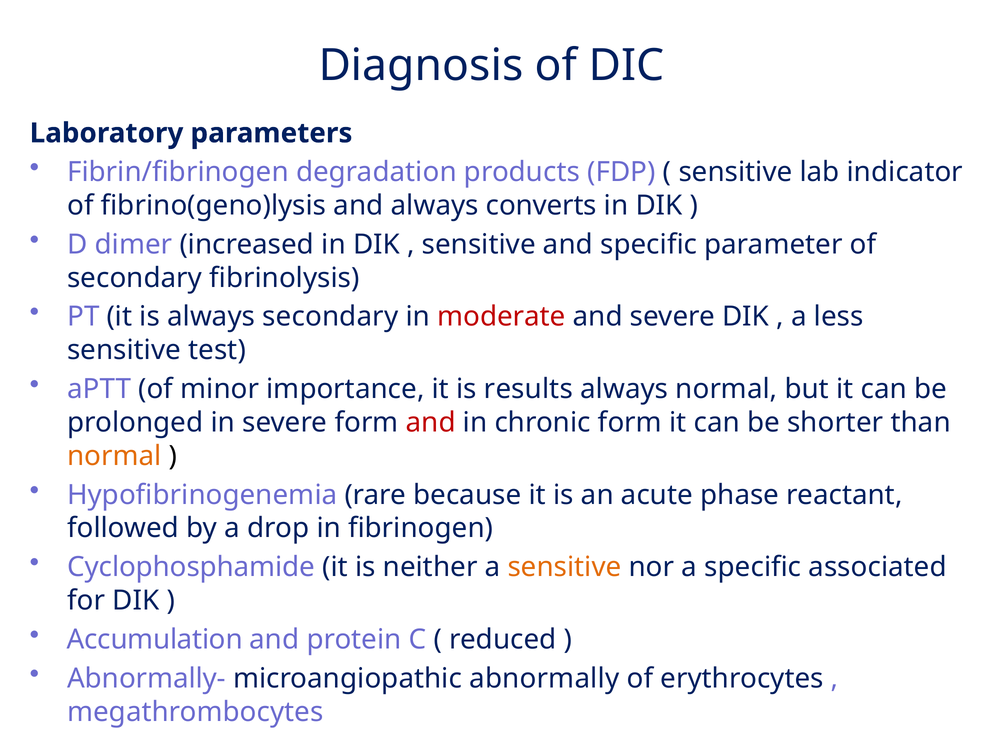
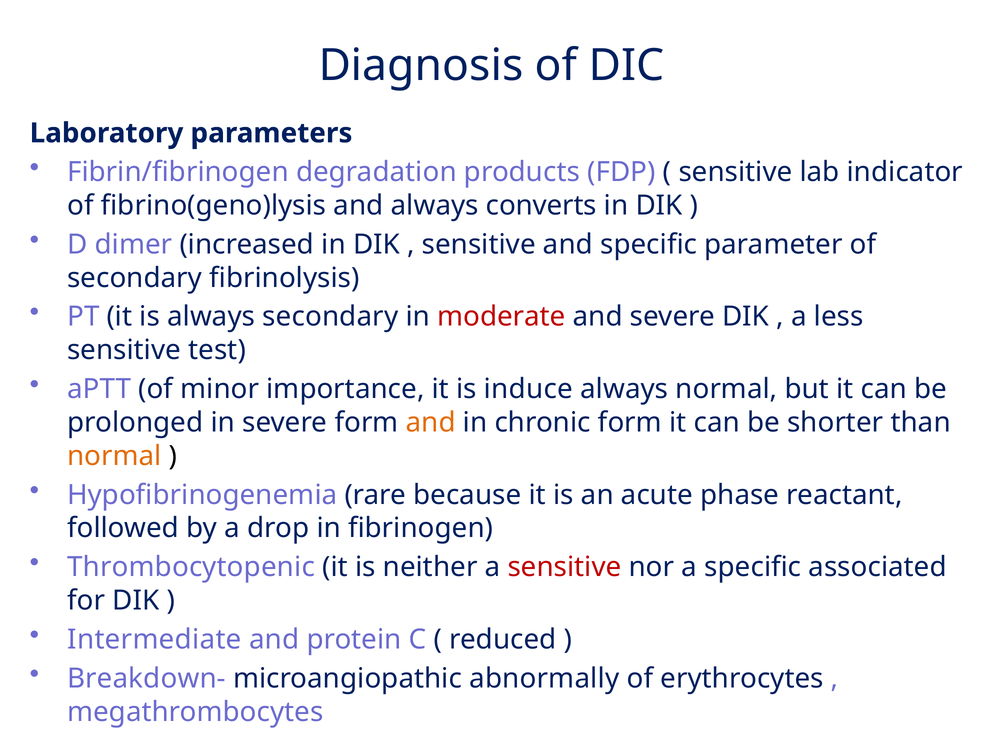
results: results -> induce (528, 389)
and colour: red -> orange (431, 422)
Cyclophosphamide: Cyclophosphamide -> Thrombocytopenic (191, 567)
sensitive colour: orange -> red (565, 567)
Accumulation: Accumulation -> Intermediate (155, 639)
Abnormally-: Abnormally- -> Breakdown- (146, 678)
